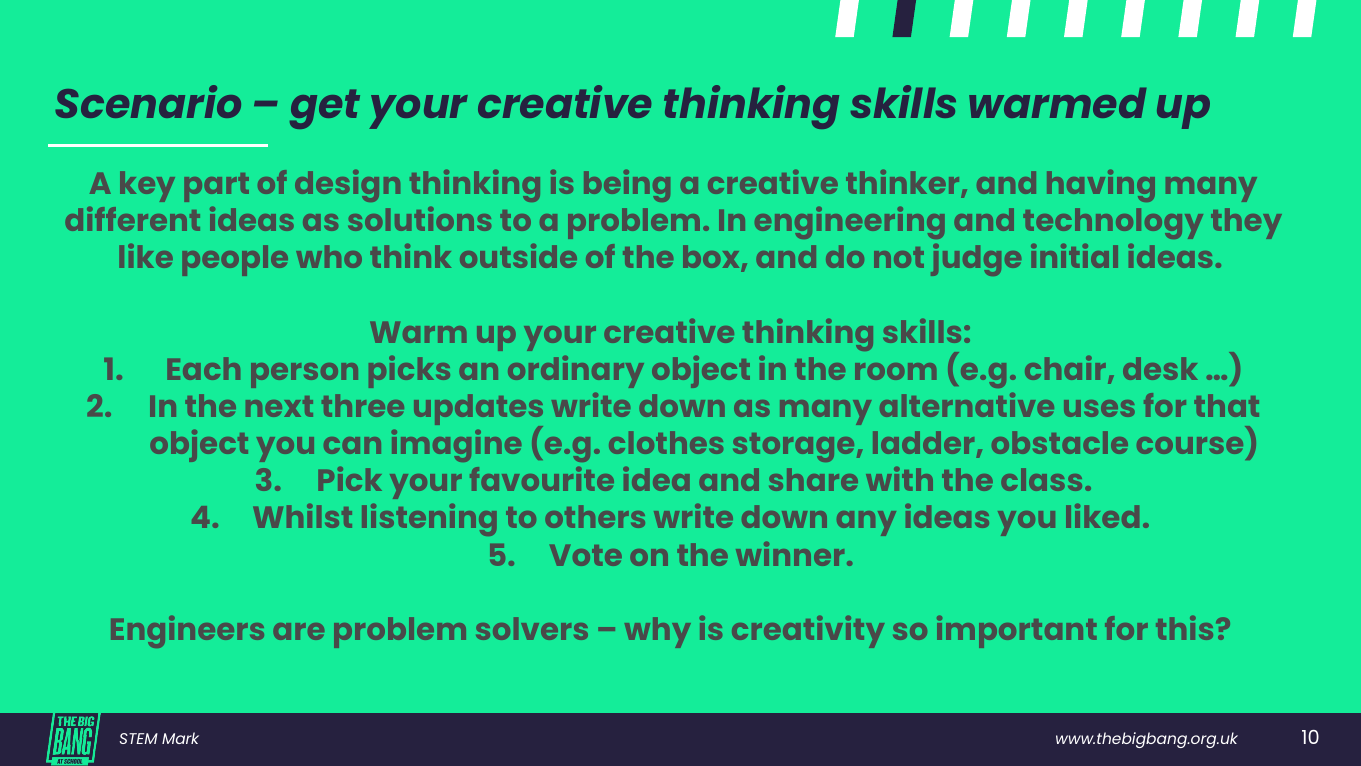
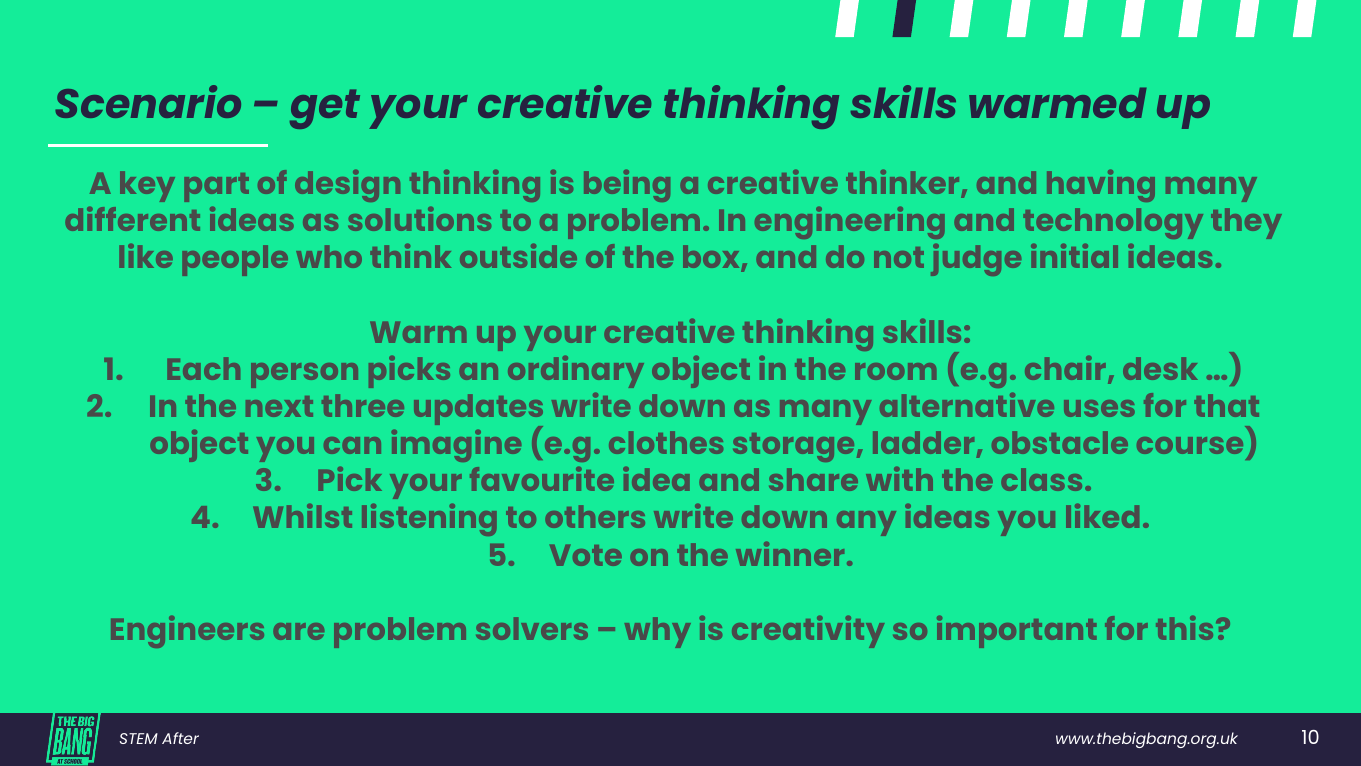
Mark: Mark -> After (181, 739)
